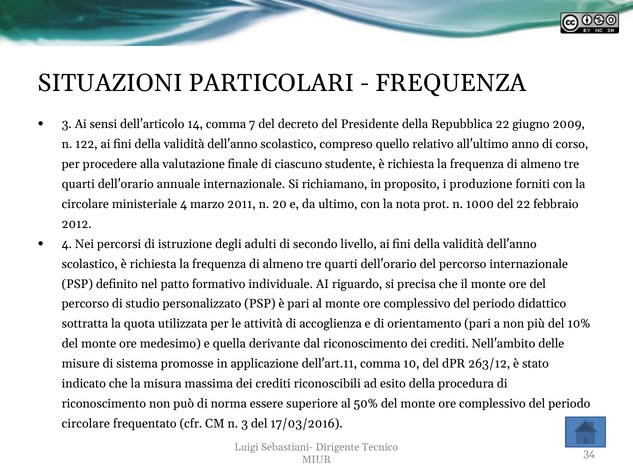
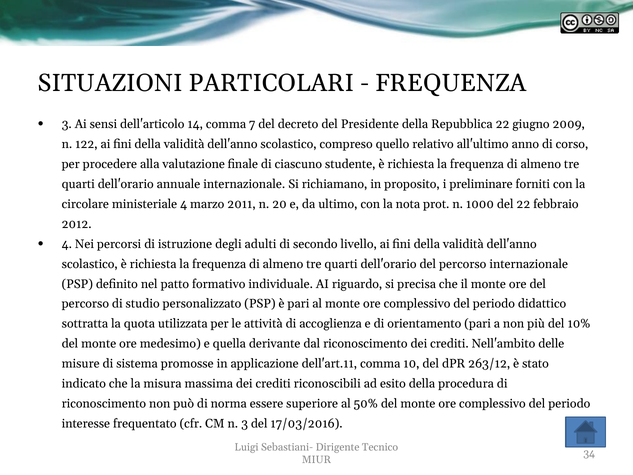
produzione: produzione -> preliminare (481, 184)
circolare: circolare -> interesse (86, 423)
